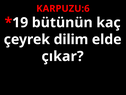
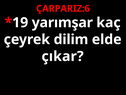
KARPUZU:6: KARPUZU:6 -> ÇARPARIZ:6 (63, 9)
bütünün: bütünün -> yarımşar (62, 22)
